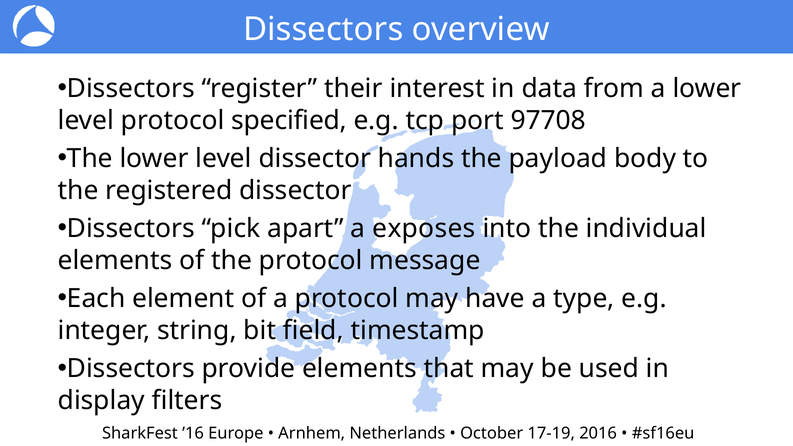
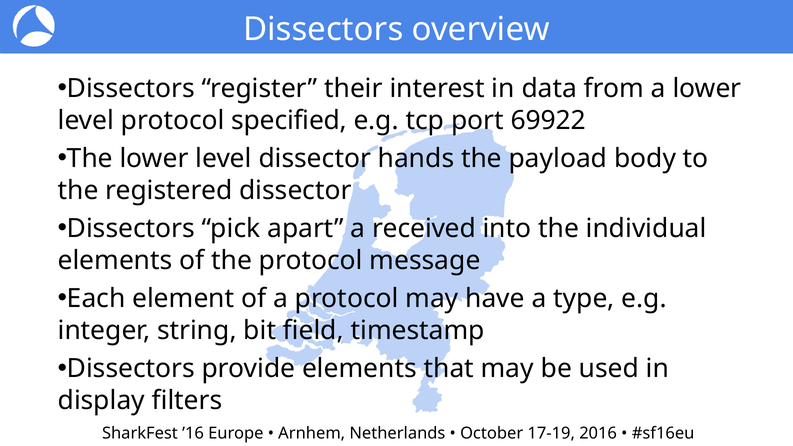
97708: 97708 -> 69922 (548, 120)
exposes: exposes -> received (424, 229)
